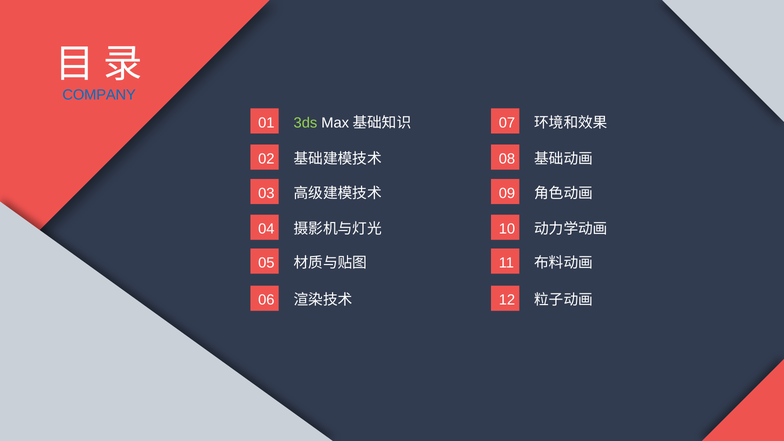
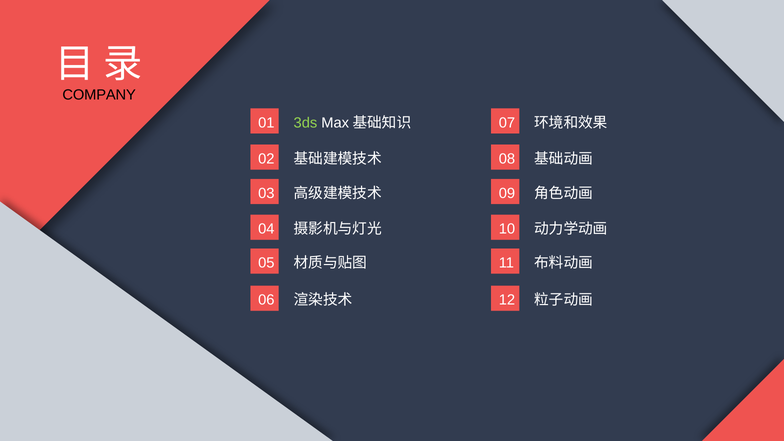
COMPANY colour: blue -> black (99, 95)
